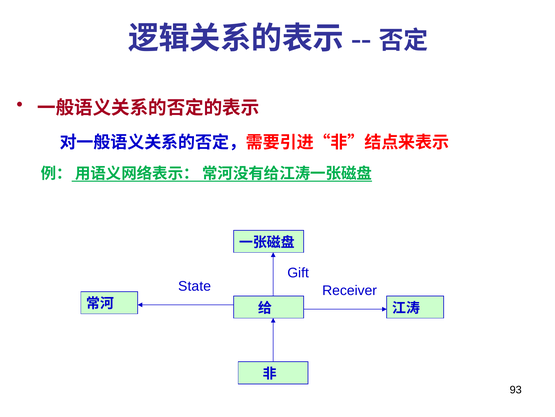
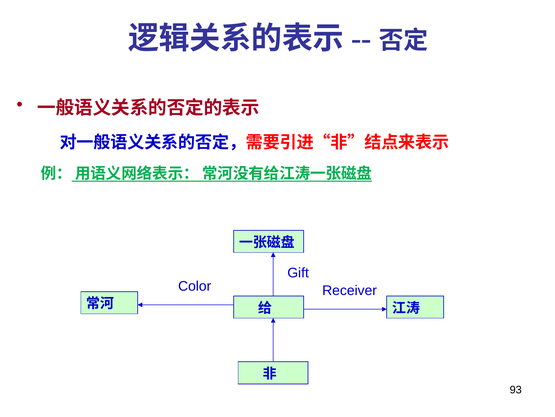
State: State -> Color (195, 286)
